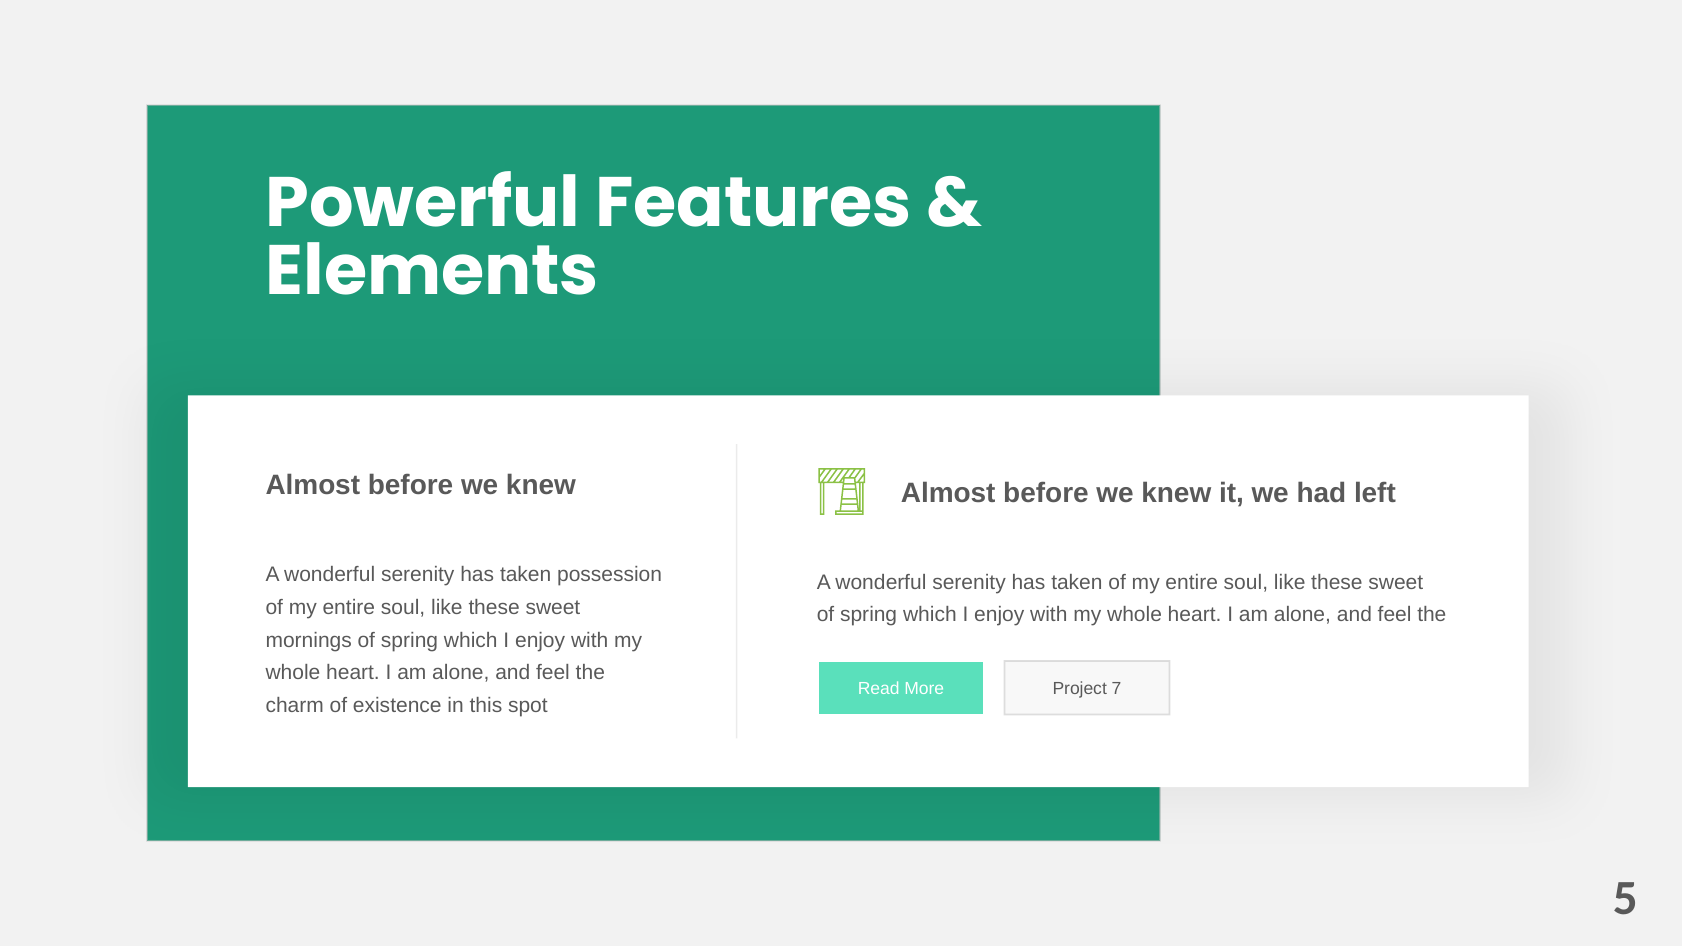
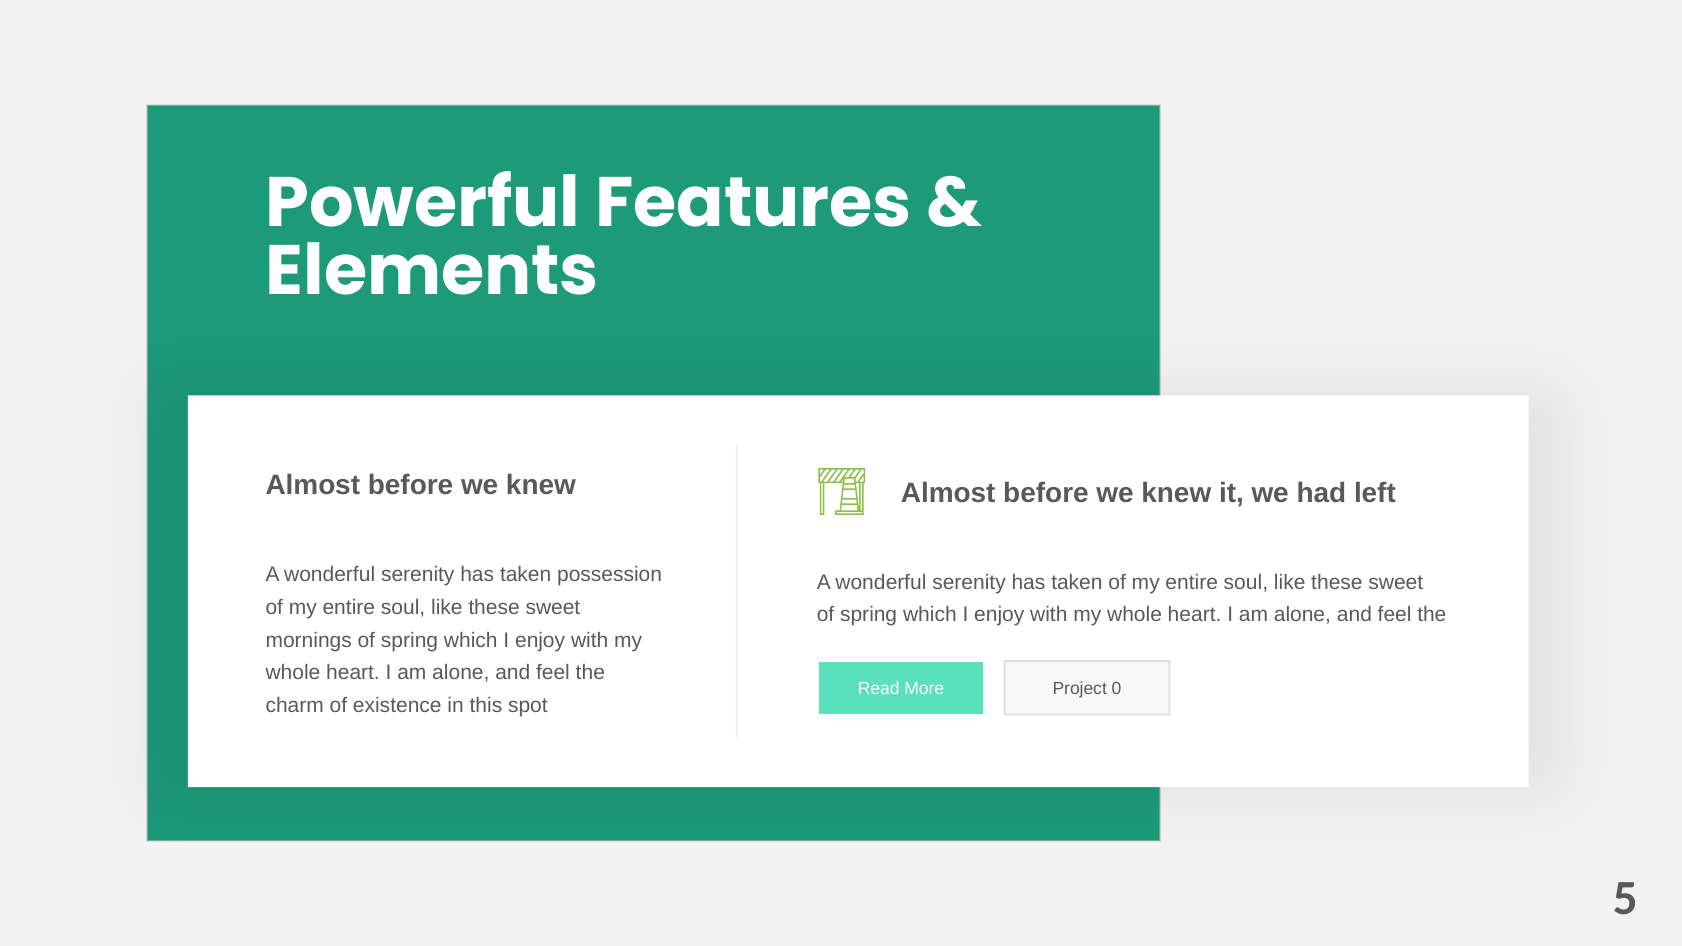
7: 7 -> 0 (1117, 689)
